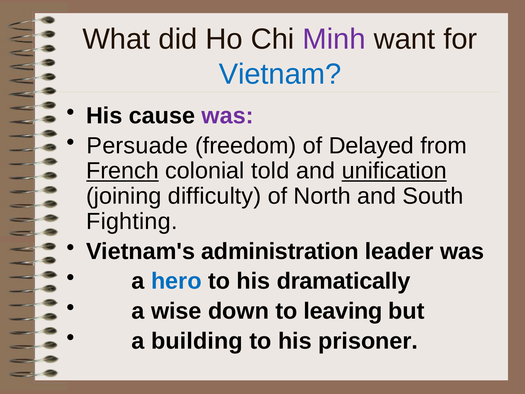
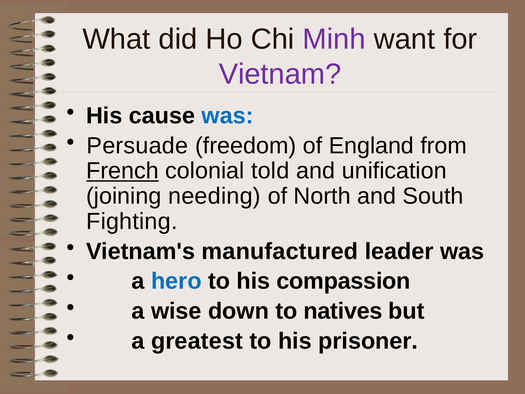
Vietnam colour: blue -> purple (280, 74)
was colour: purple -> blue (228, 116)
Delayed: Delayed -> England (371, 146)
unification underline: present -> none (394, 171)
difficulty: difficulty -> needing (214, 196)
administration: administration -> manufactured (280, 251)
dramatically: dramatically -> compassion (344, 281)
leaving: leaving -> natives (343, 311)
building: building -> greatest (197, 341)
